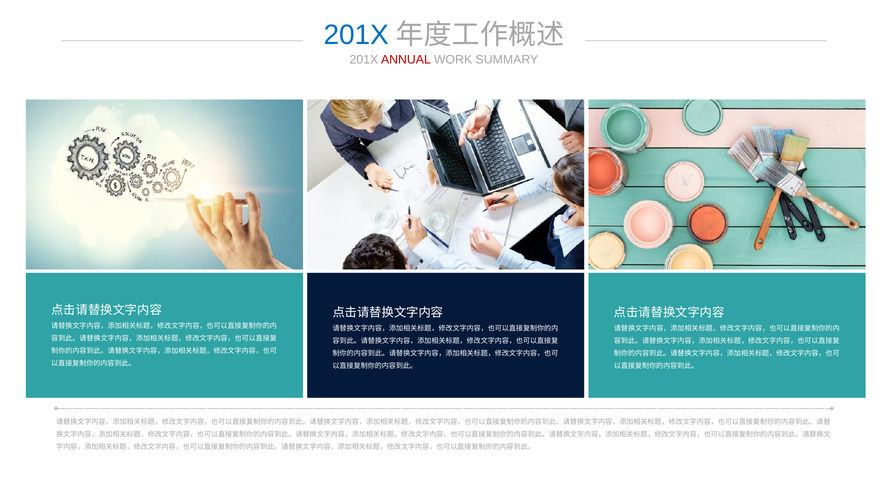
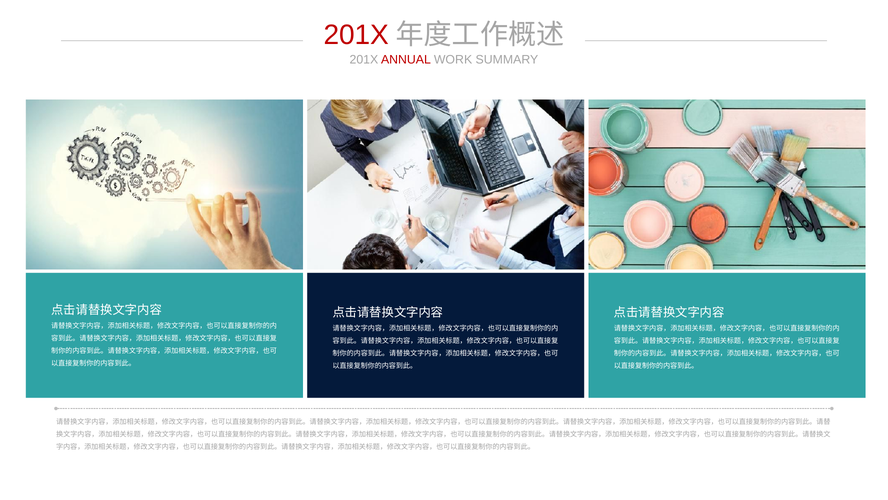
201X colour: blue -> red (356, 35)
